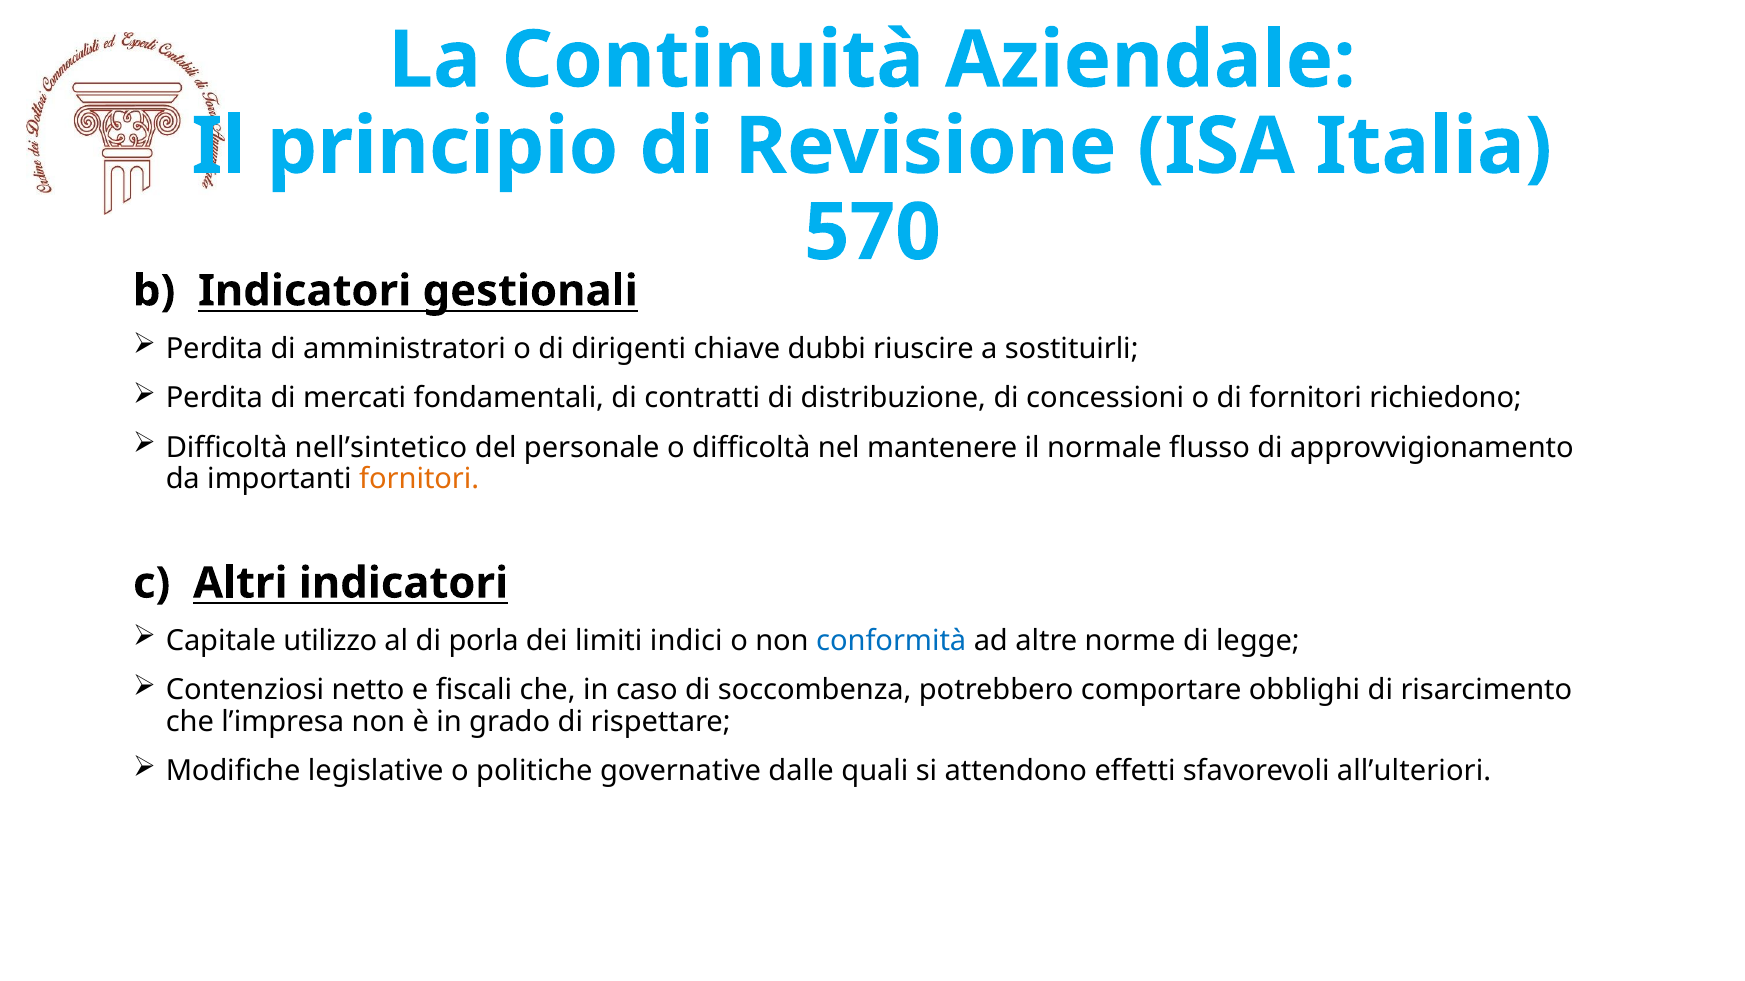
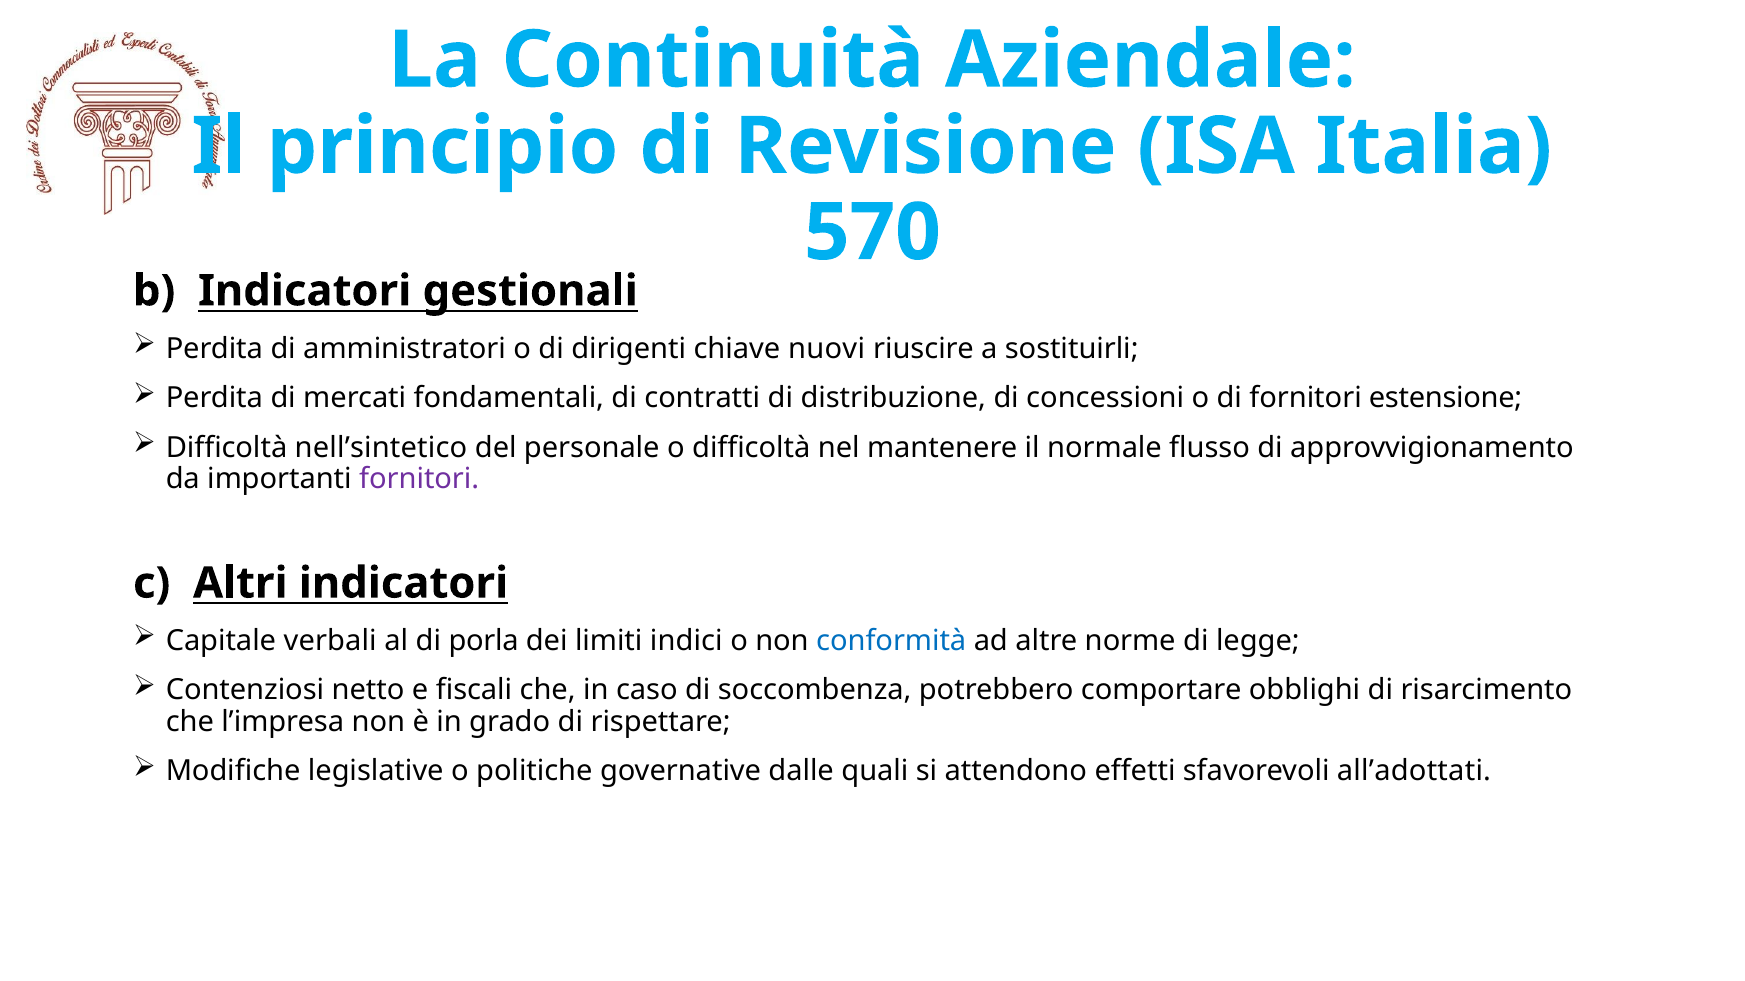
dubbi: dubbi -> nuovi (827, 349)
richiedono: richiedono -> estensione (1446, 398)
fornitori colour: orange -> purple (419, 479)
utilizzo: utilizzo -> verbali (330, 641)
all’ulteriori: all’ulteriori -> all’adottati (1414, 772)
